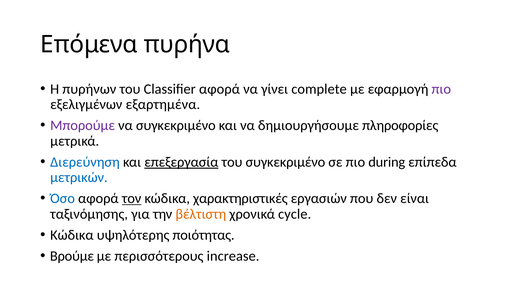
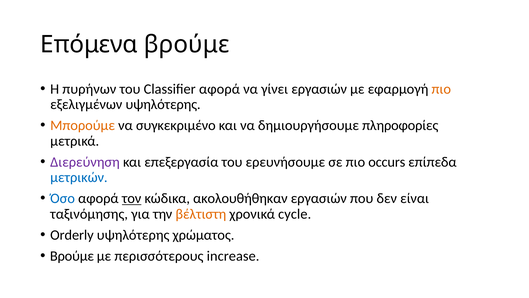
Επόμενα πυρήνα: πυρήνα -> βρούμε (187, 44)
γίνει complete: complete -> εργασιών (319, 89)
πιο colour: purple -> orange (441, 89)
εξελιγμένων εξαρτημένα: εξαρτημένα -> υψηλότερης (163, 104)
Μπορούμε colour: purple -> orange (83, 125)
Διερεύνηση colour: blue -> purple (85, 162)
επεξεργασία underline: present -> none (181, 162)
του συγκεκριμένο: συγκεκριμένο -> ερευνήσουμε (285, 162)
during: during -> occurs (387, 162)
χαρακτηριστικές: χαρακτηριστικές -> ακολουθήθηκαν (240, 198)
Κώδικα: Κώδικα -> Orderly (72, 235)
ποιότητας: ποιότητας -> χρώματος (204, 235)
